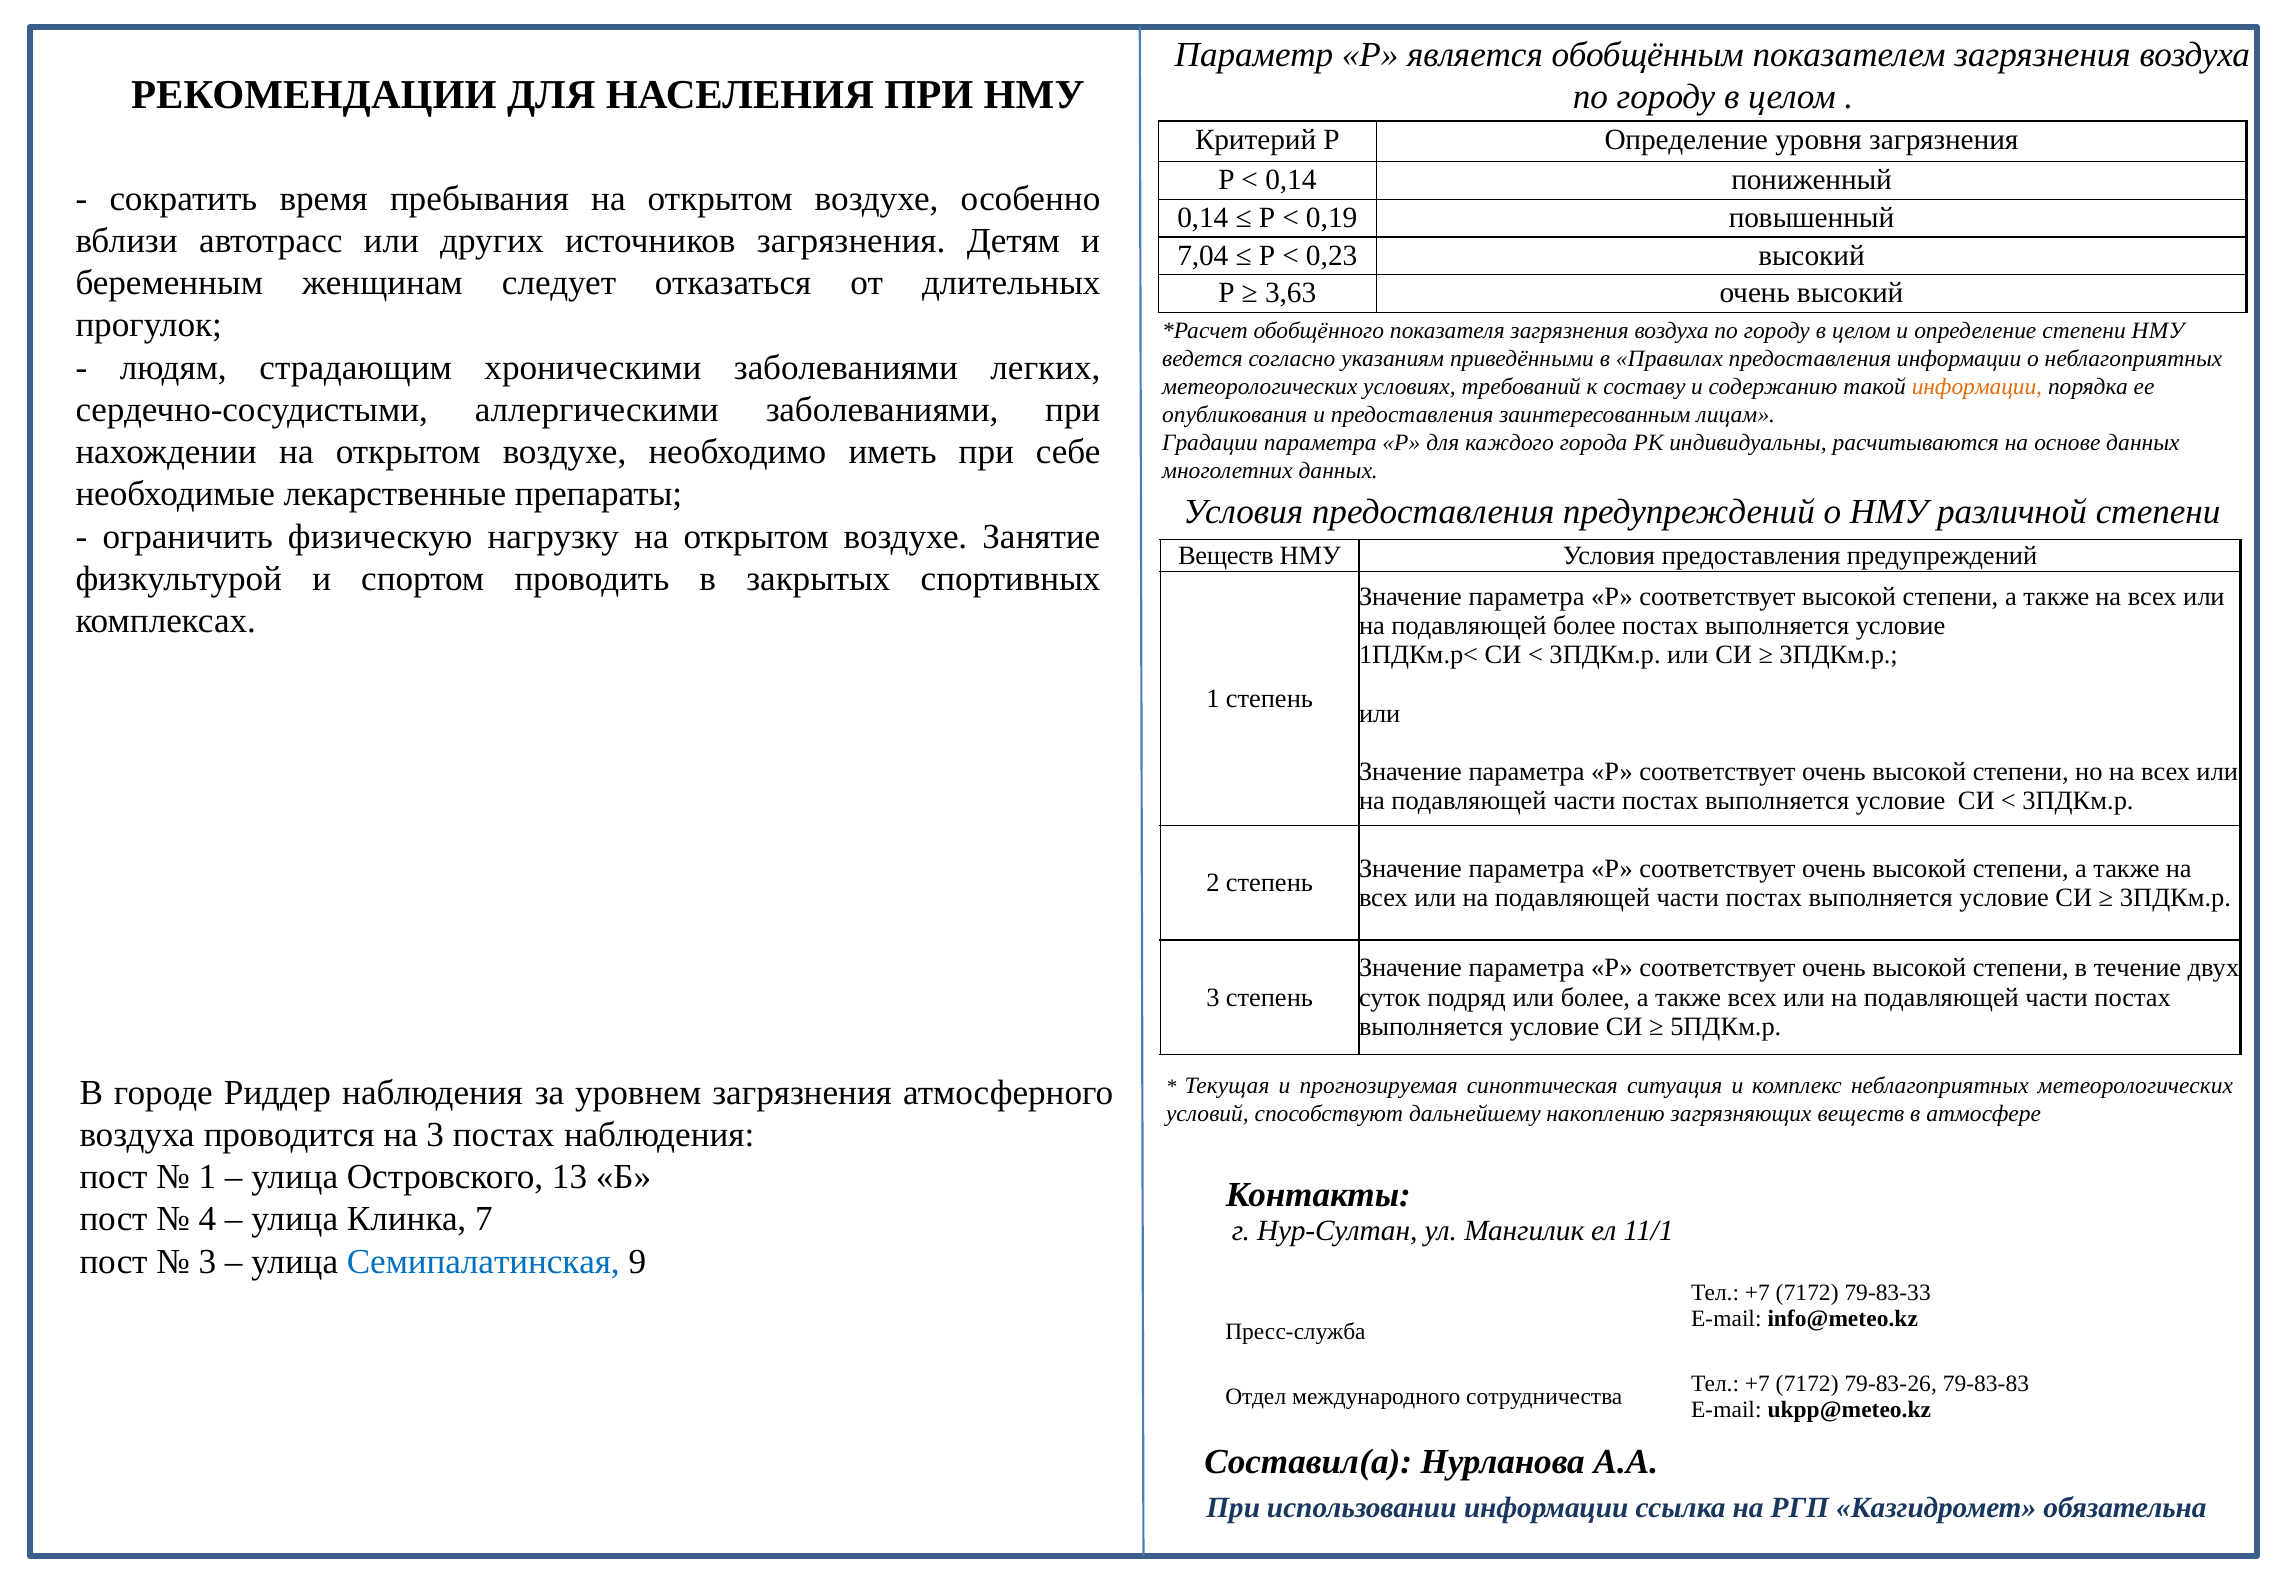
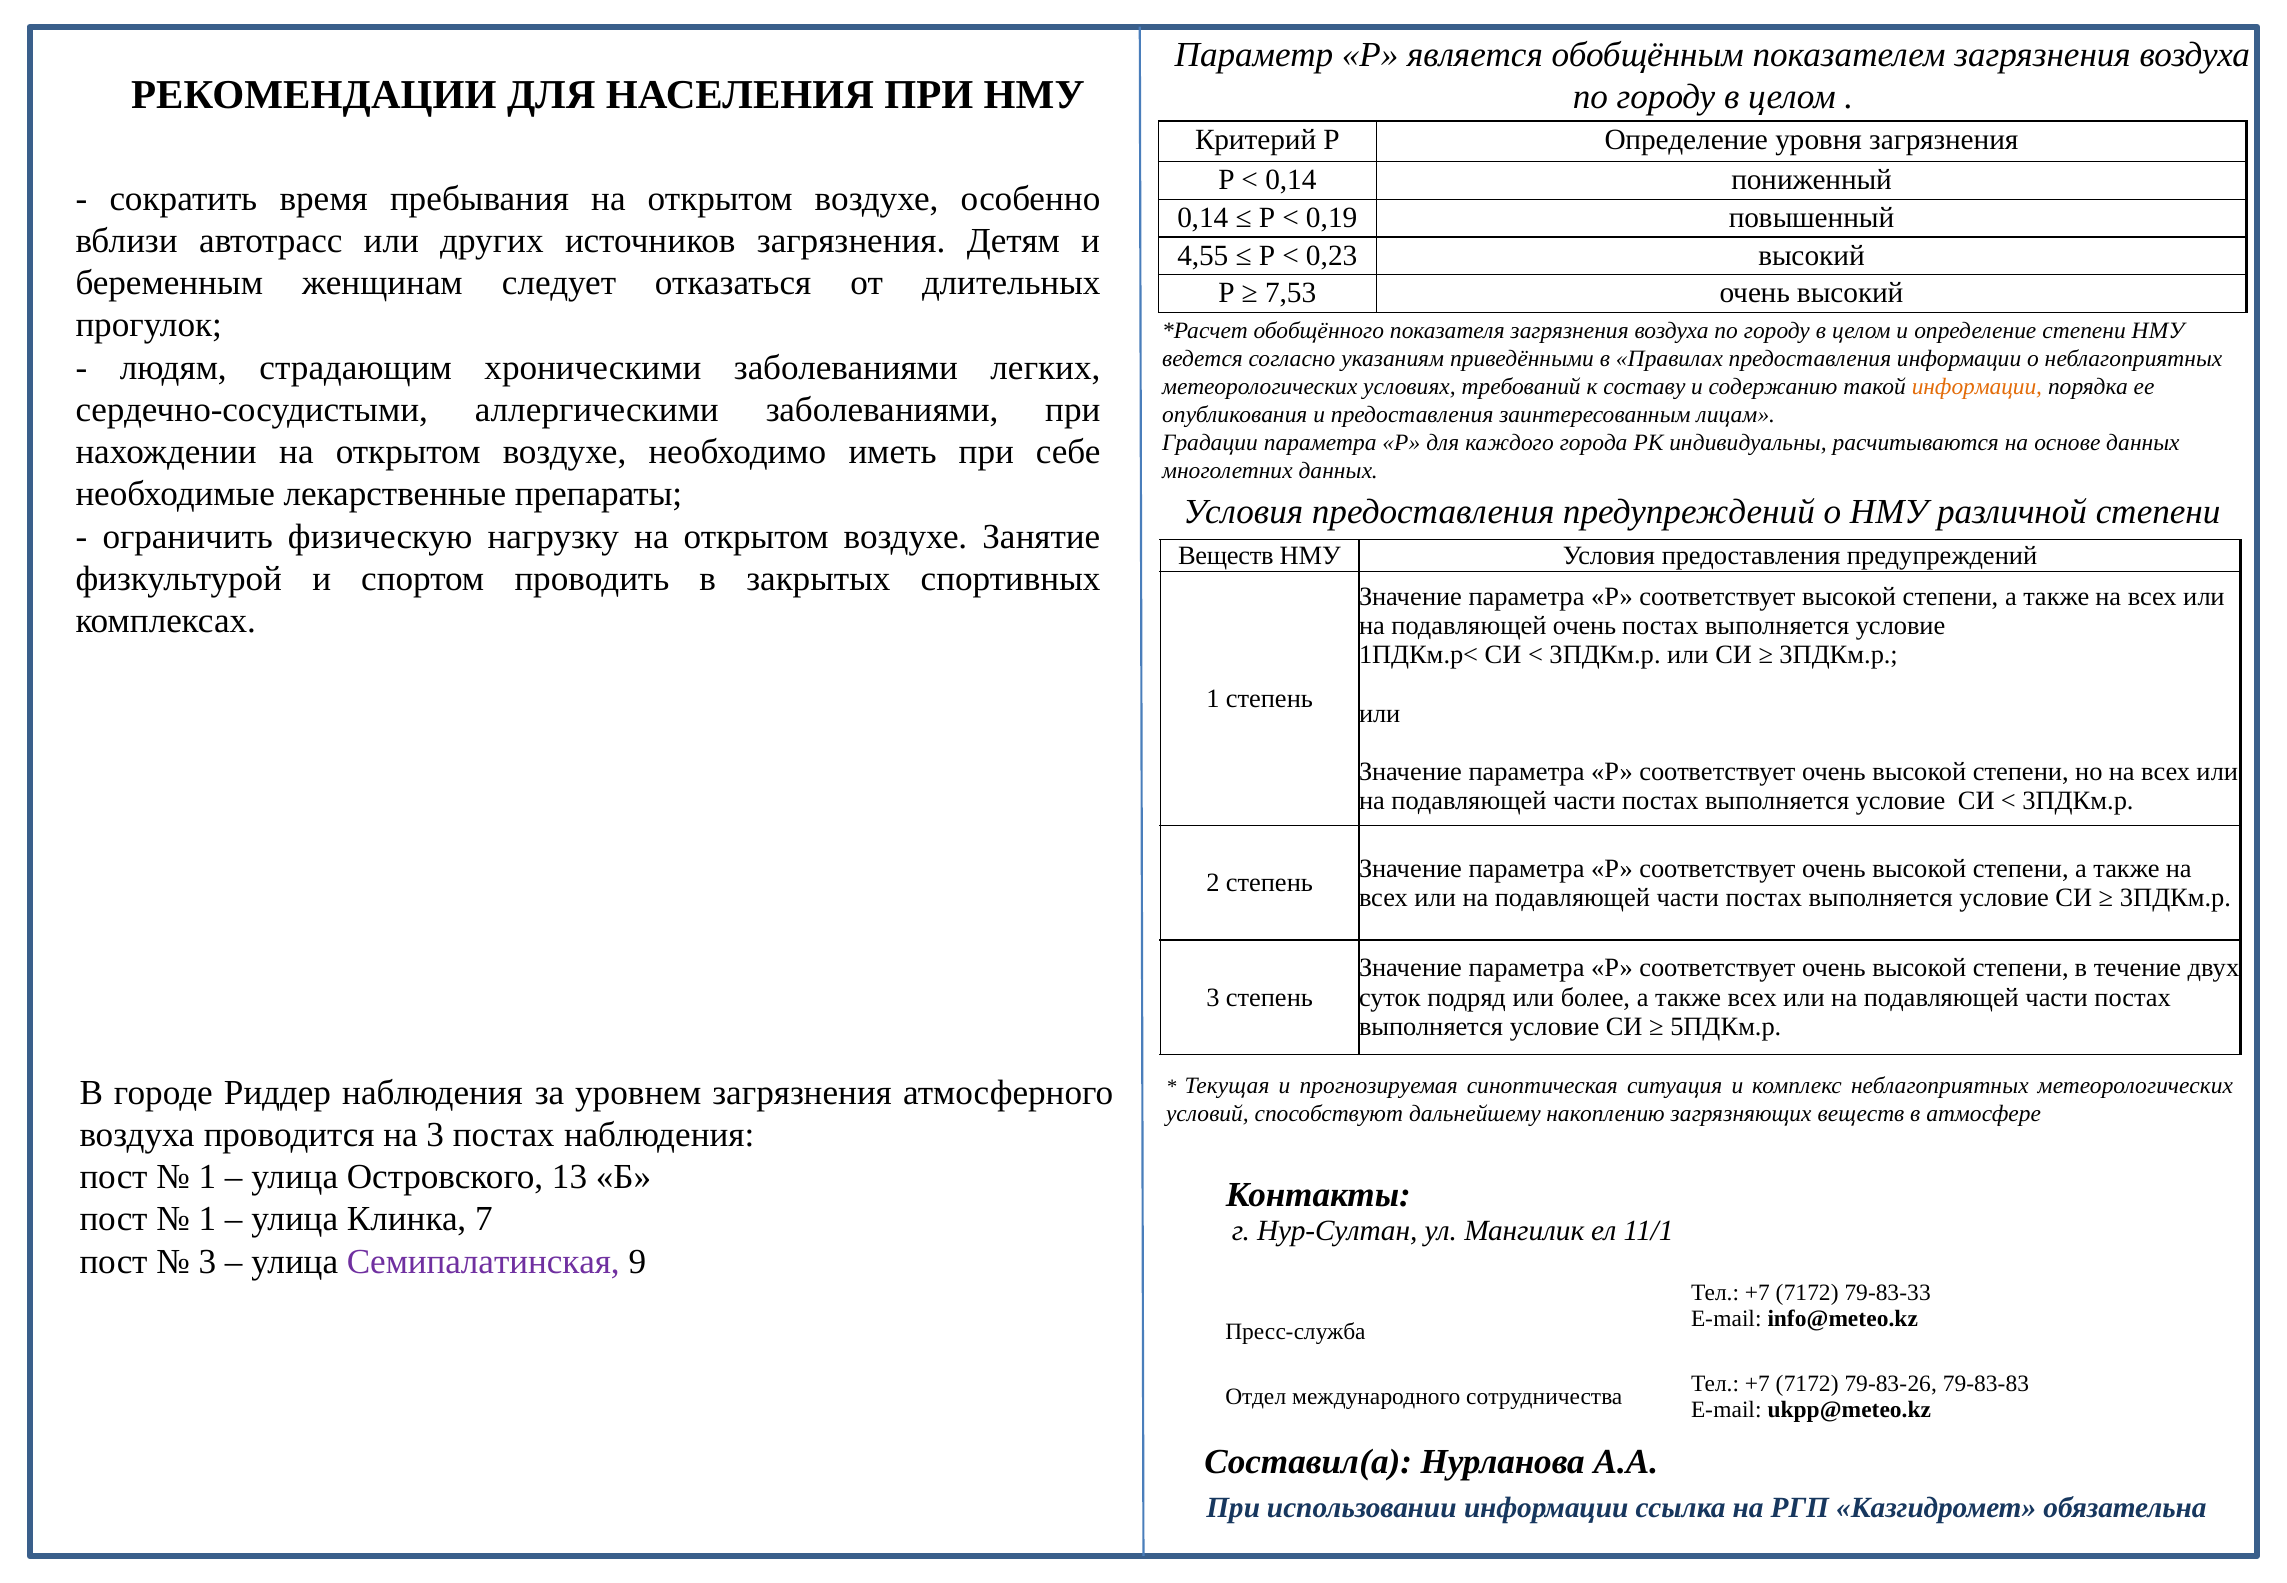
7,04: 7,04 -> 4,55 (1203, 256)
3,63: 3,63 -> 7,53 (1291, 293)
подавляющей более: более -> очень (1584, 626)
4: 4 -> 1 (207, 1220)
Семипалатинская colour: blue -> purple (483, 1262)
